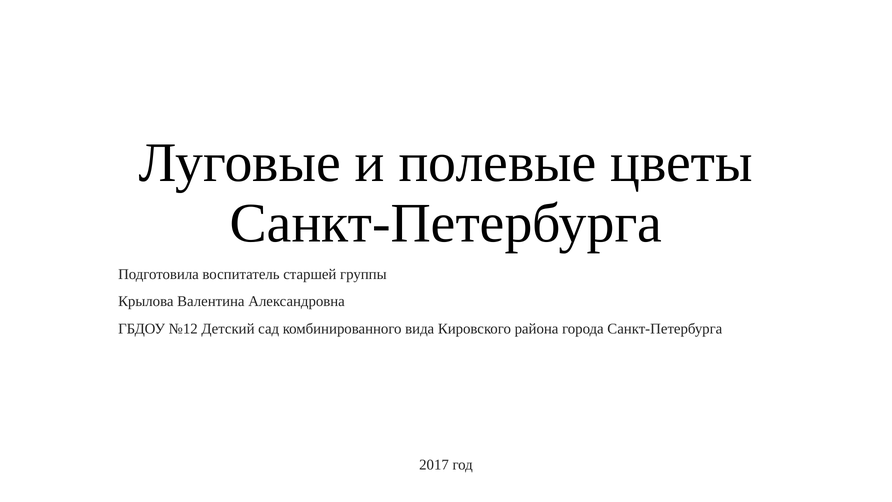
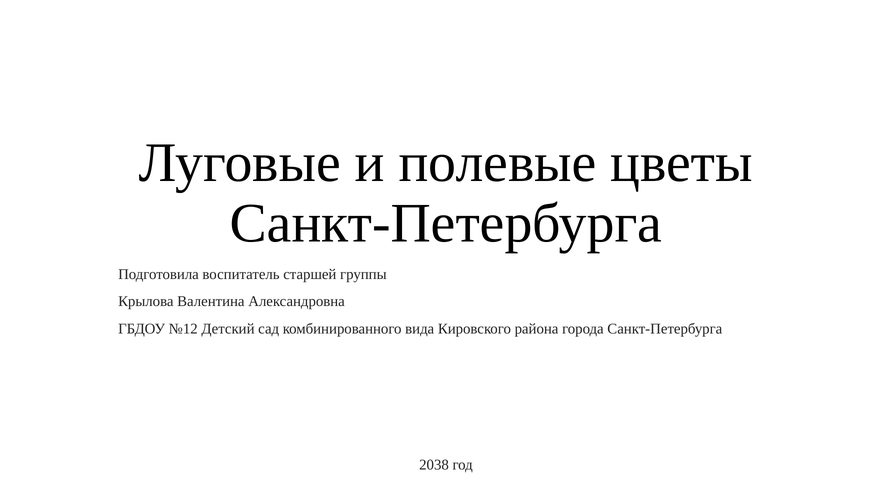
2017: 2017 -> 2038 (434, 465)
